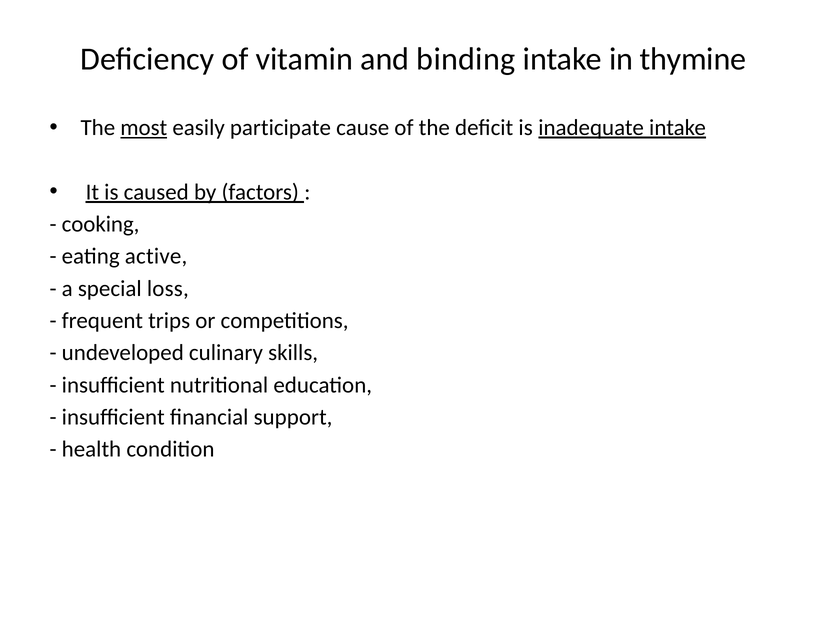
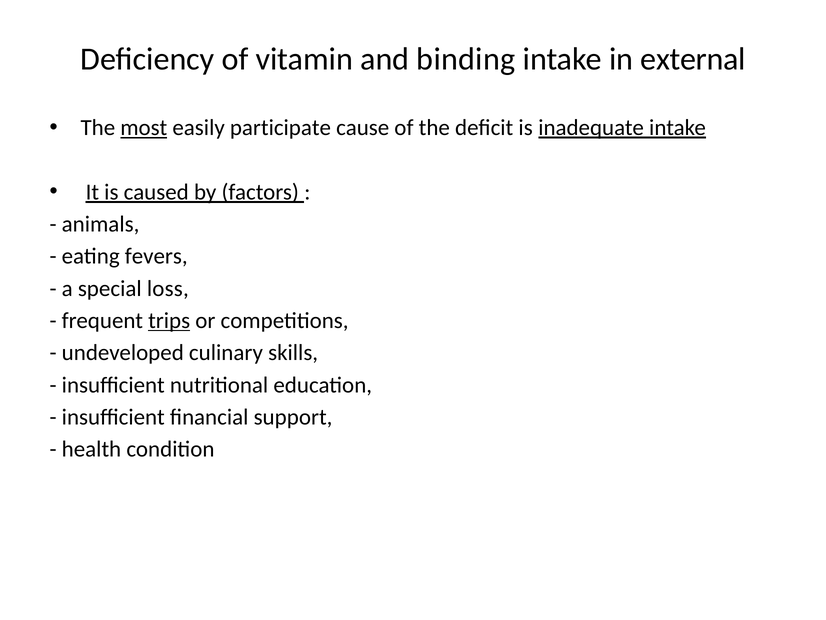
thymine: thymine -> external (693, 59)
cooking: cooking -> animals (101, 224)
active: active -> fevers (156, 256)
trips underline: none -> present (169, 320)
